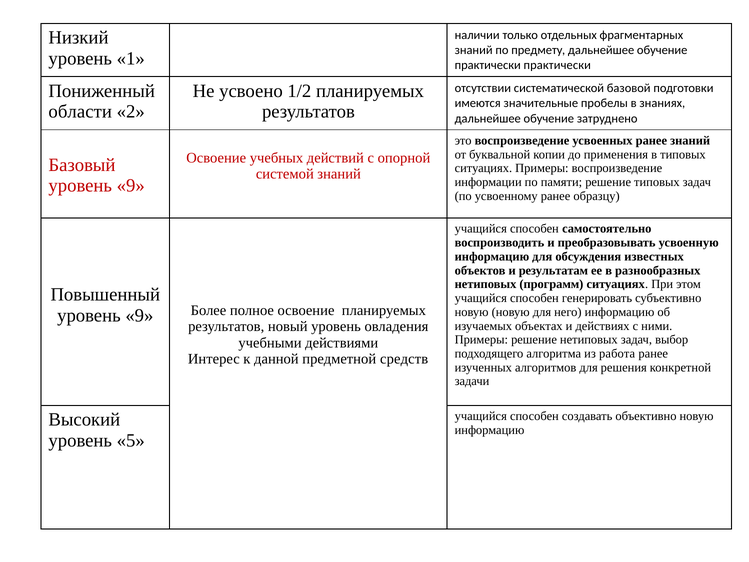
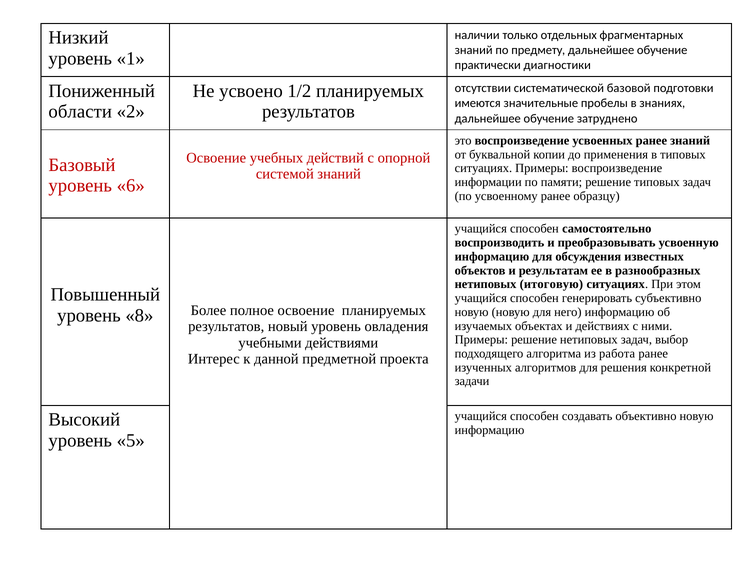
практически практически: практически -> диагностики (557, 65)
9: 9 -> 6 (131, 185)
программ: программ -> итоговую (551, 284)
9: 9 -> 8 (139, 315)
средств: средств -> проекта (404, 359)
